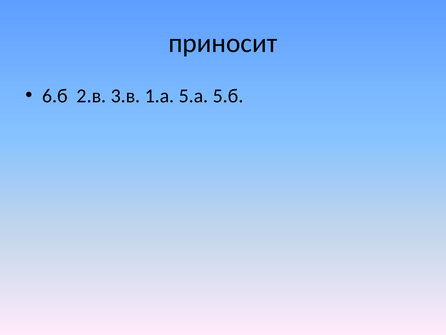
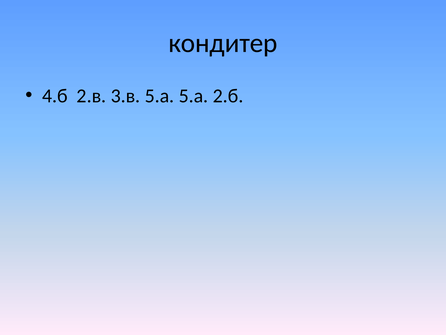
приносит: приносит -> кондитер (223, 43)
6.б: 6.б -> 4.б (55, 96)
3.в 1.а: 1.а -> 5.а (159, 96)
5.б: 5.б -> 2.б (228, 96)
